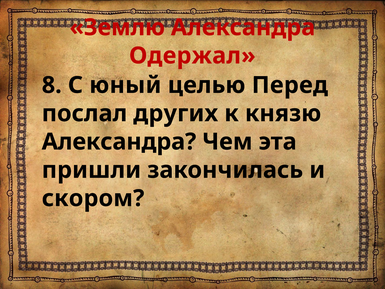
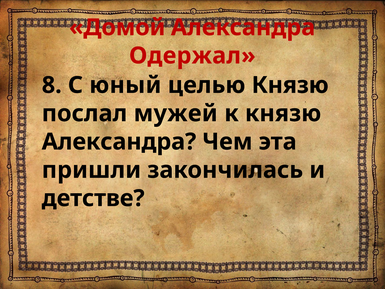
Землю: Землю -> Домой (117, 27)
целью Перед: Перед -> Князю (290, 85)
других: других -> мужей (176, 113)
скором: скором -> детстве (93, 198)
